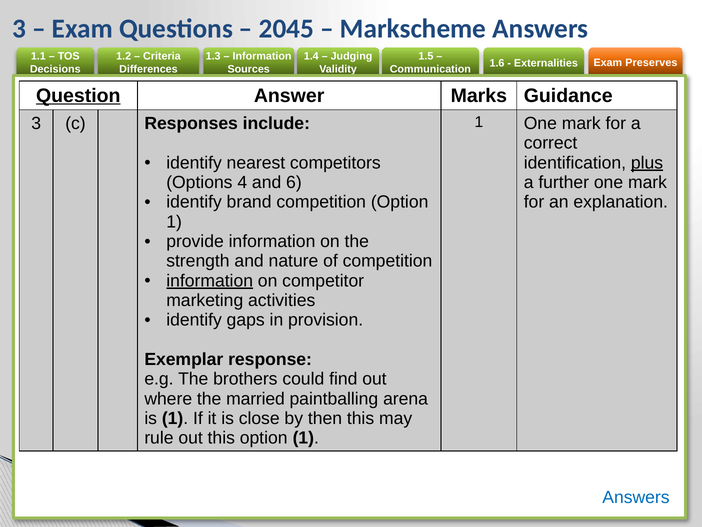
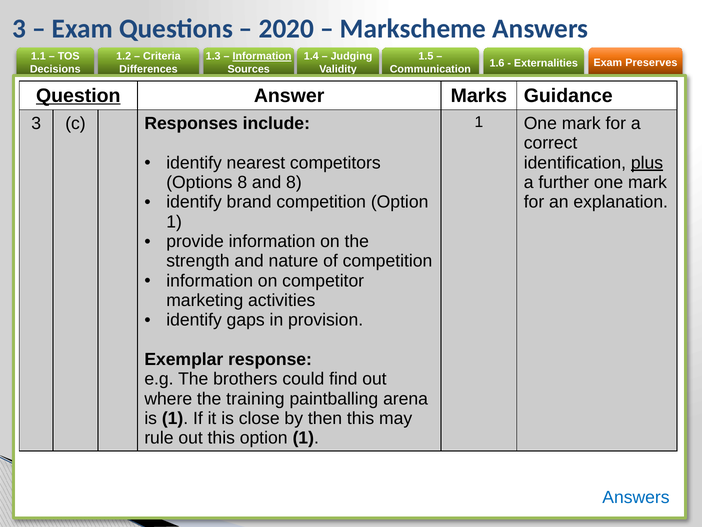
2045: 2045 -> 2020 (286, 28)
Information underline: none -> present (262, 56)
Options 4: 4 -> 8 (242, 182)
and 6: 6 -> 8 (294, 182)
information underline: present -> none (210, 280)
married: married -> training (255, 398)
